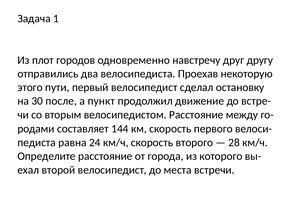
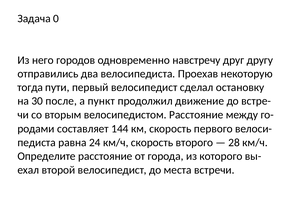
1: 1 -> 0 (56, 18)
плот: плот -> него (43, 60)
этого: этого -> тогда (30, 87)
